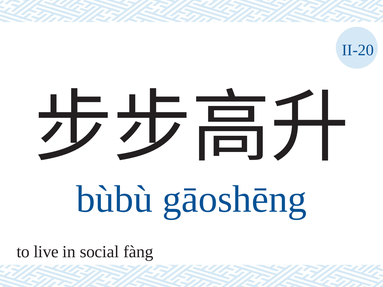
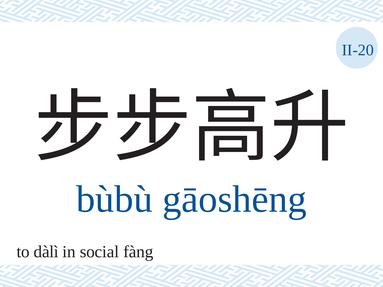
live: live -> dàlì (46, 252)
